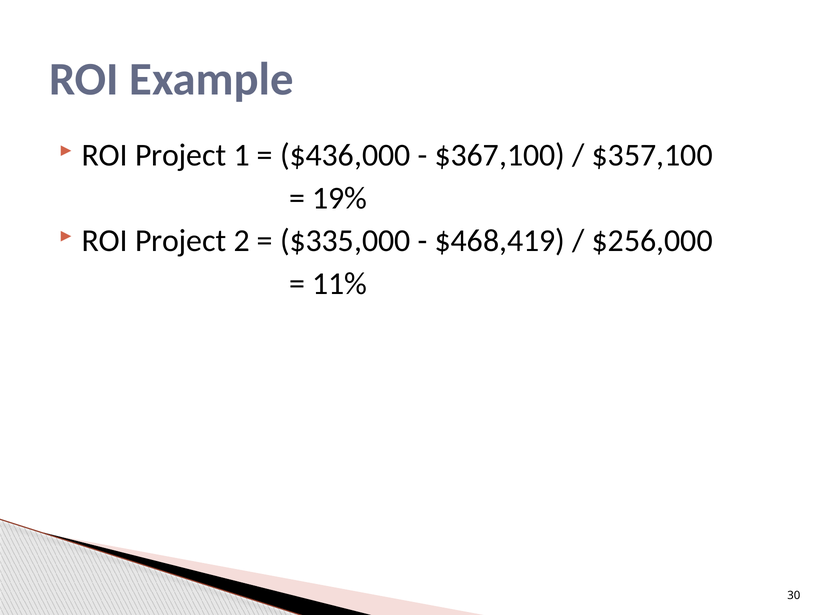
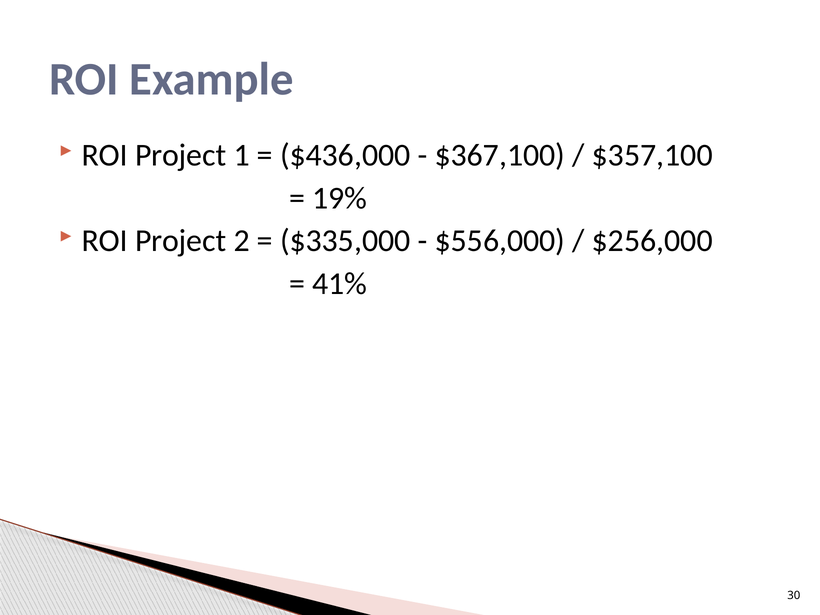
$468,419: $468,419 -> $556,000 (500, 241)
11%: 11% -> 41% (340, 284)
